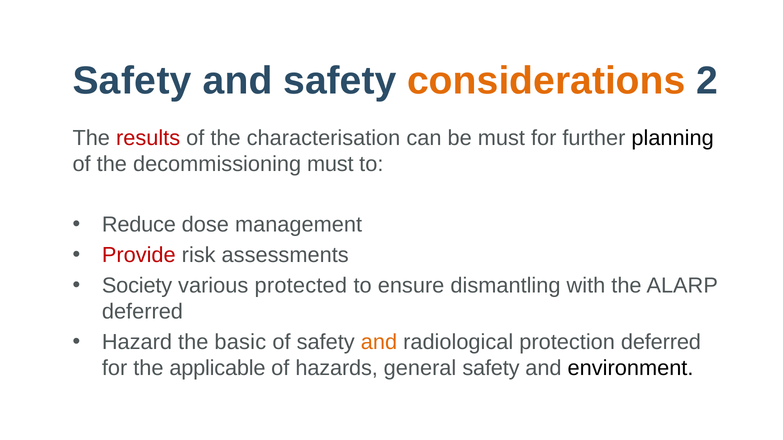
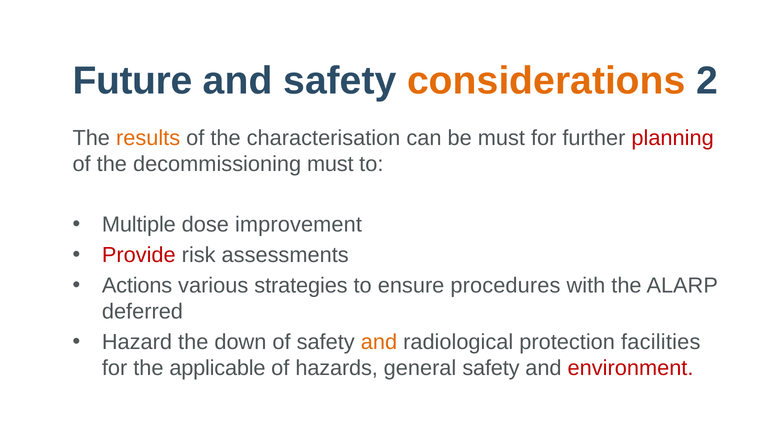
Safety: Safety -> Future (132, 81)
results colour: red -> orange (148, 138)
planning colour: black -> red (673, 138)
Reduce: Reduce -> Multiple (139, 225)
management: management -> improvement (298, 225)
Society: Society -> Actions (137, 286)
protected: protected -> strategies (301, 286)
dismantling: dismantling -> procedures (505, 286)
basic: basic -> down (240, 342)
protection deferred: deferred -> facilities (661, 342)
environment colour: black -> red (631, 369)
